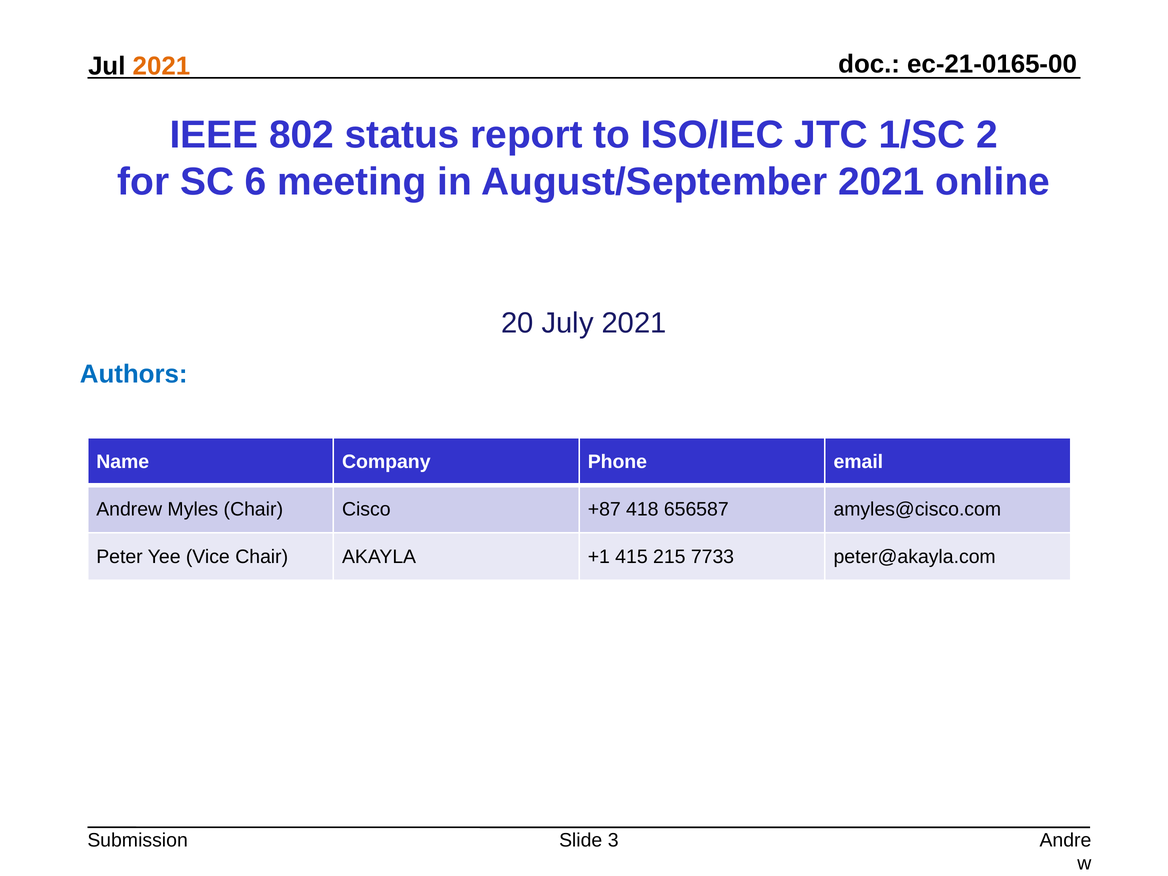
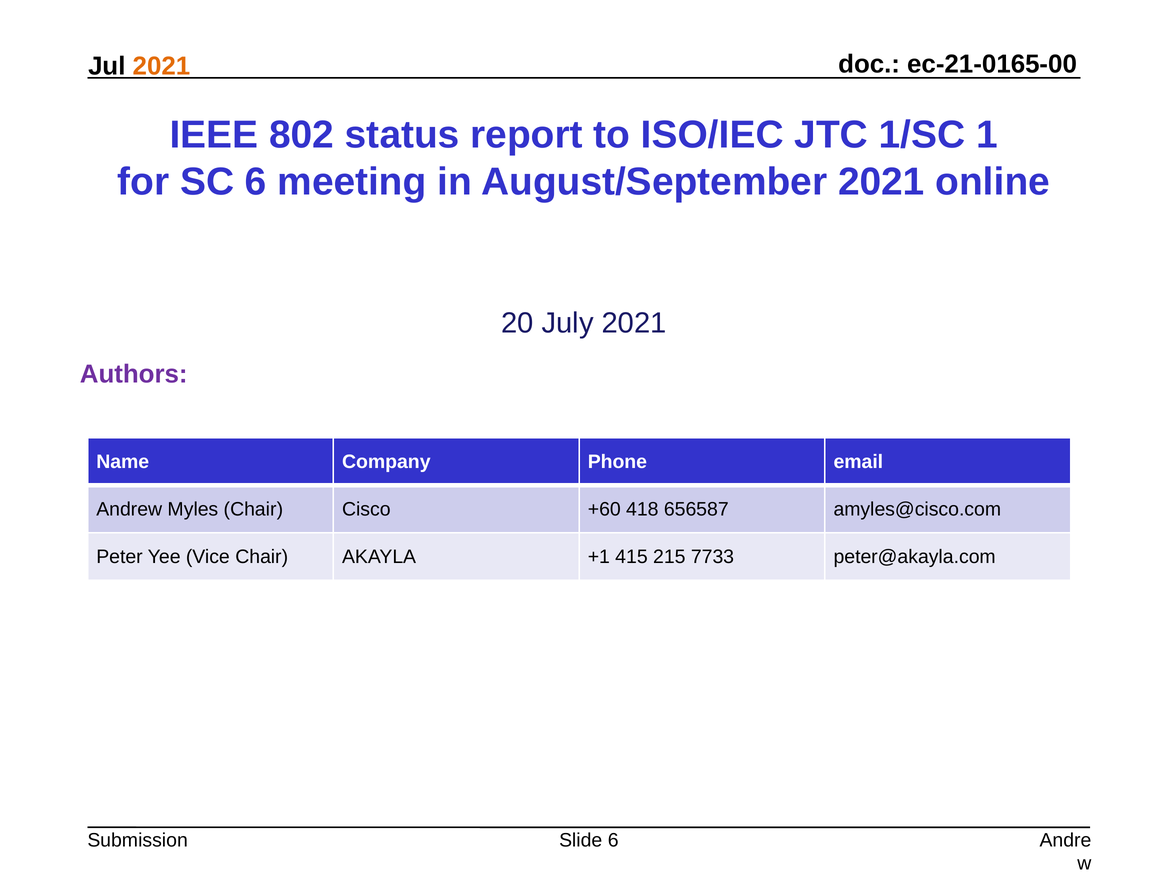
2: 2 -> 1 (987, 135)
Authors colour: blue -> purple (134, 374)
+87: +87 -> +60 (604, 509)
Slide 3: 3 -> 6 (613, 840)
